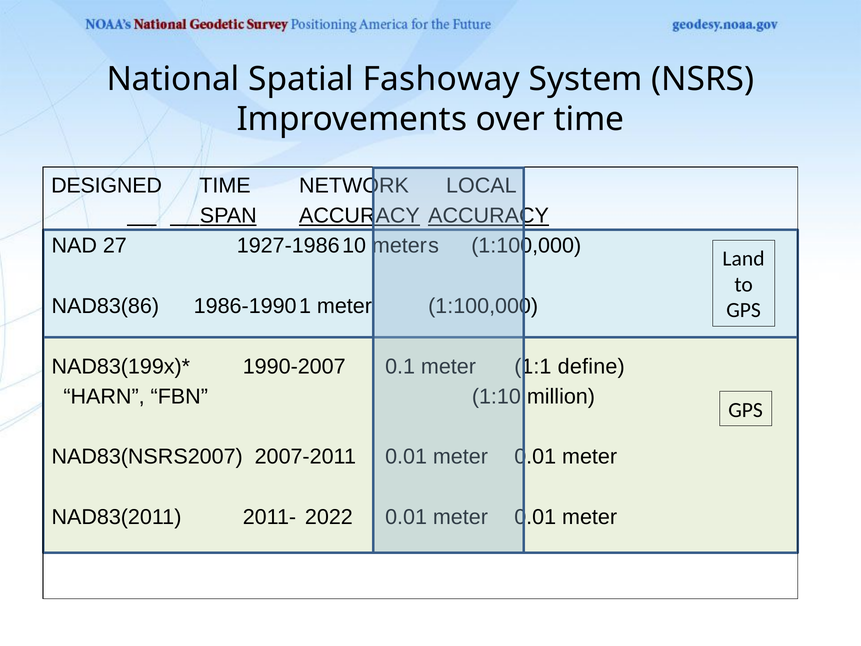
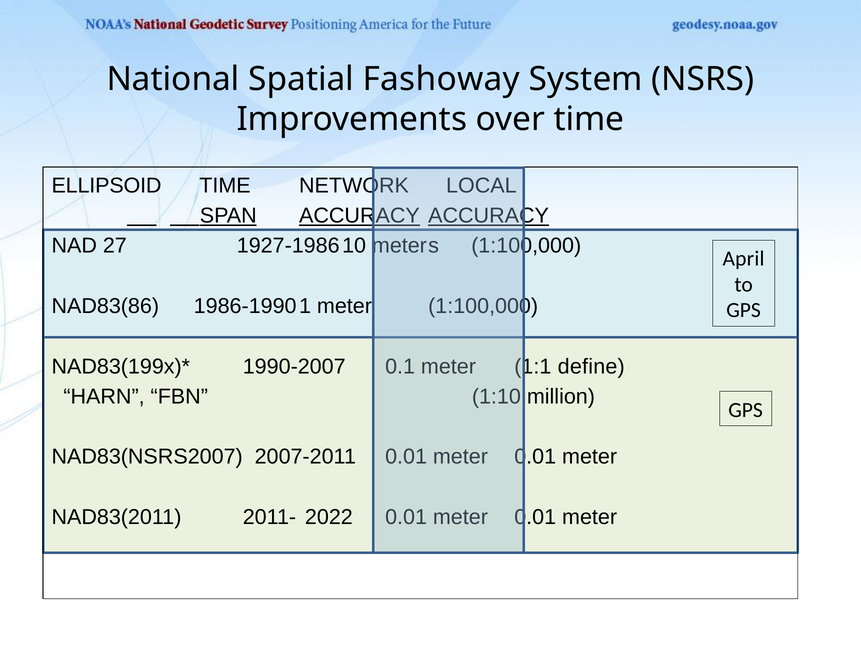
DESIGNED: DESIGNED -> ELLIPSOID (107, 185)
Land: Land -> April (743, 259)
